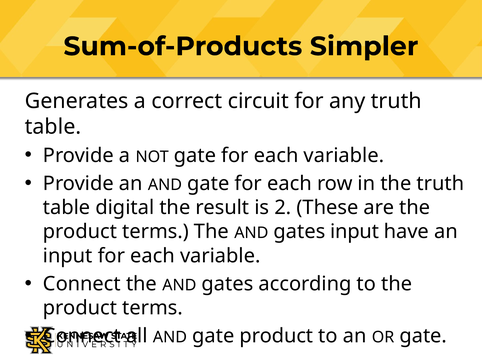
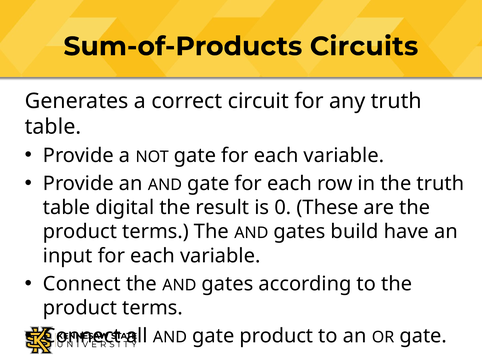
Simpler: Simpler -> Circuits (364, 46)
2: 2 -> 0 (283, 208)
gates input: input -> build (355, 232)
